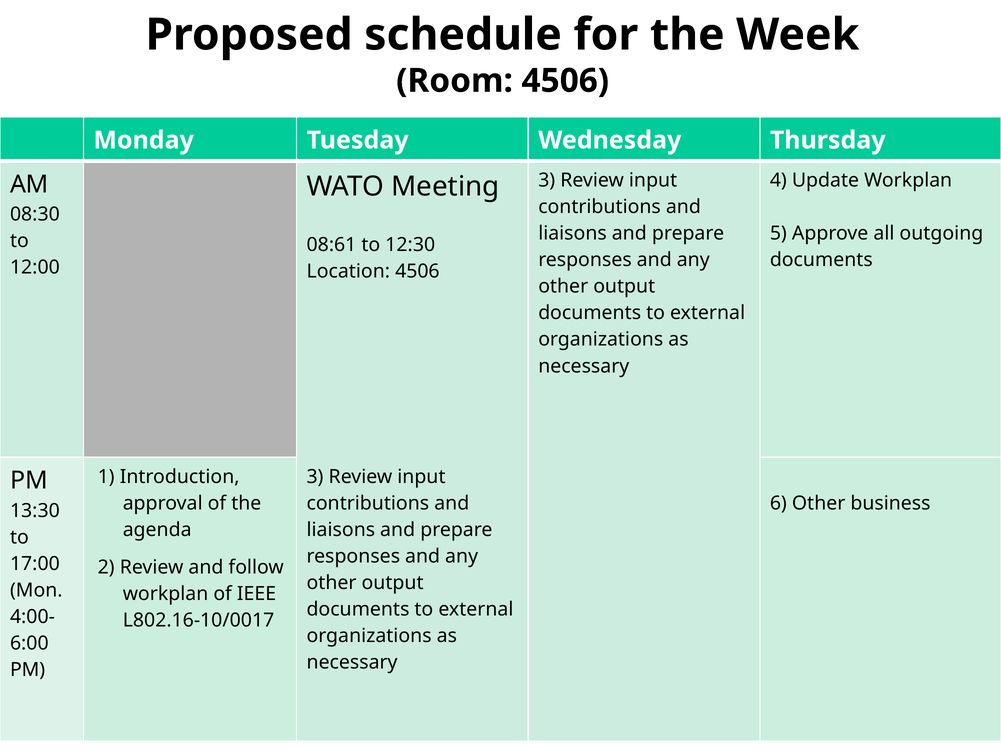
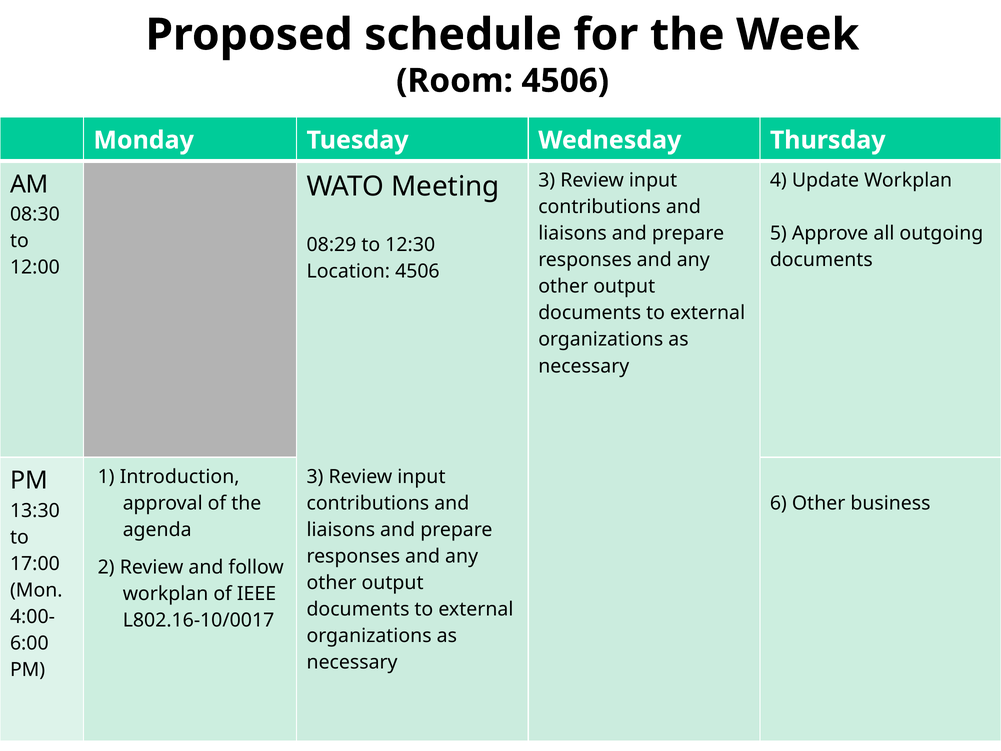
08:61: 08:61 -> 08:29 (331, 245)
